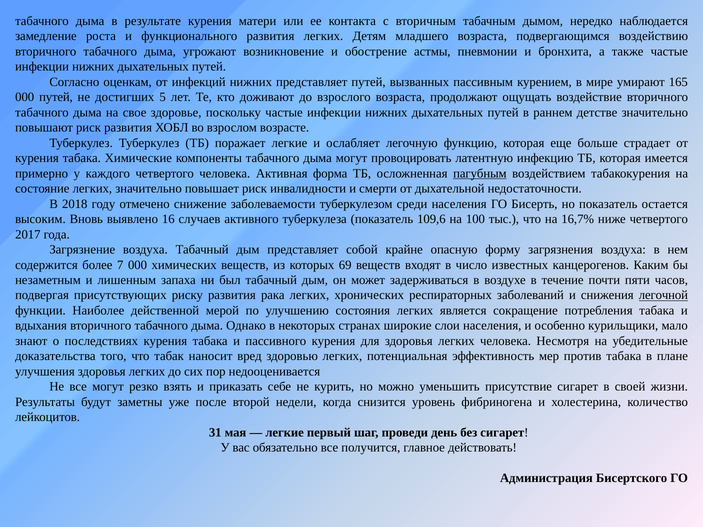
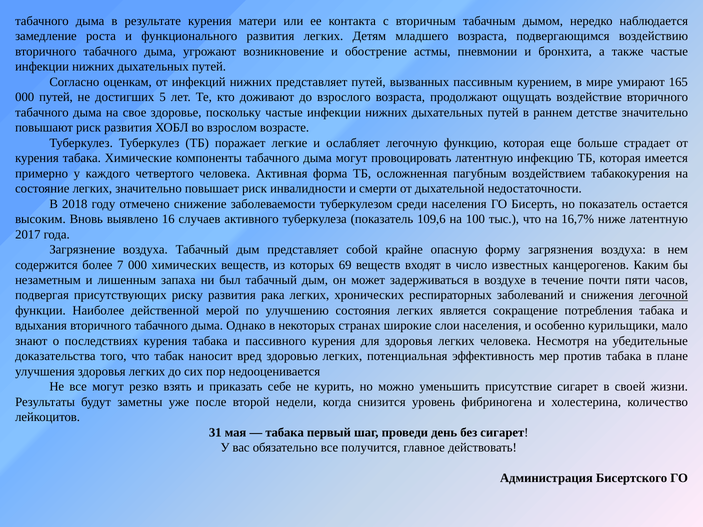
пагубным underline: present -> none (480, 173)
ниже четвертого: четвертого -> латентную (659, 219)
легкие: легкие -> табака (285, 433)
